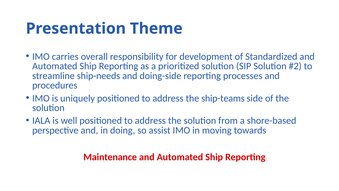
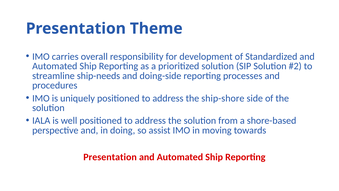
ship-teams: ship-teams -> ship-shore (223, 98)
Maintenance: Maintenance -> Presentation (110, 157)
